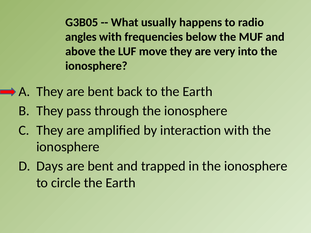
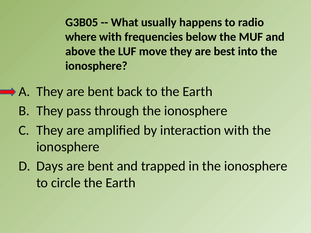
angles: angles -> where (81, 37)
very: very -> best (224, 51)
